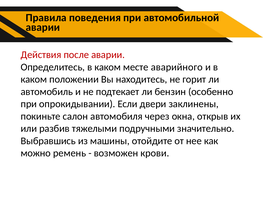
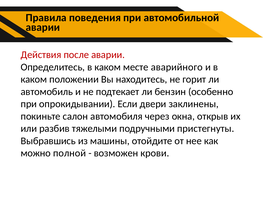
значительно: значительно -> пристегнуты (206, 128)
ремень: ремень -> полной (70, 153)
